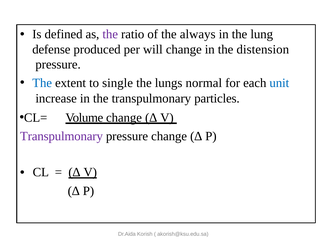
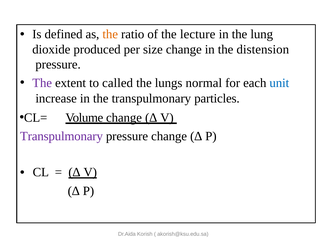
the colour: purple -> orange (110, 34)
always: always -> lecture (198, 34)
defense: defense -> dioxide (51, 49)
will: will -> size (153, 49)
The colour: blue -> purple (42, 83)
single: single -> called (118, 83)
